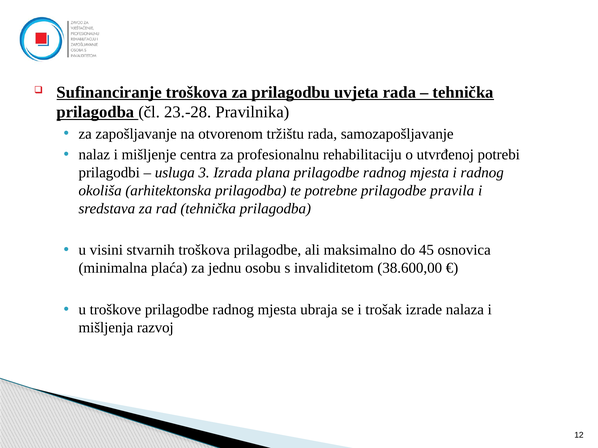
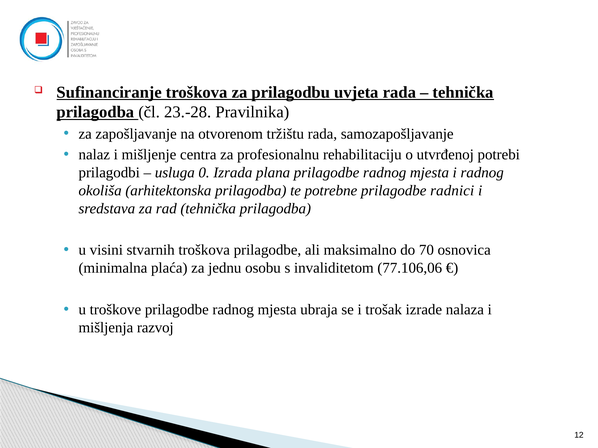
3: 3 -> 0 (204, 173)
pravila: pravila -> radnici (452, 191)
45: 45 -> 70 (426, 250)
38.600,00: 38.600,00 -> 77.106,06 (410, 268)
